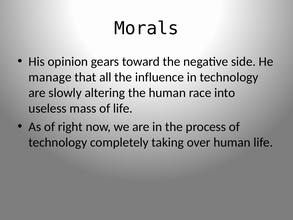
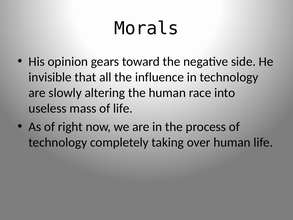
manage: manage -> invisible (50, 77)
